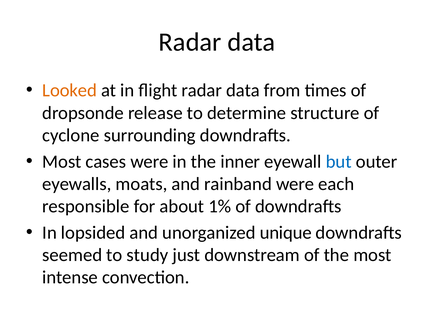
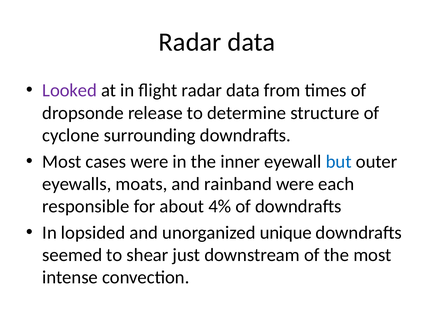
Looked colour: orange -> purple (70, 91)
1%: 1% -> 4% (220, 207)
study: study -> shear (147, 255)
